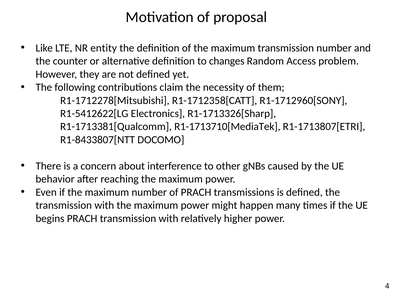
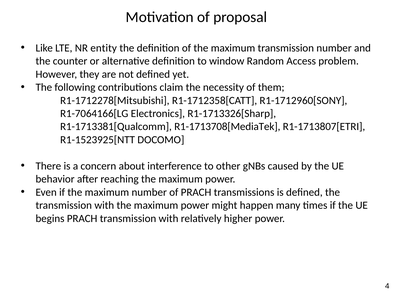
changes: changes -> window (227, 61)
R1-5412622[LG: R1-5412622[LG -> R1-7064166[LG (94, 113)
R1-1713710[MediaTek: R1-1713710[MediaTek -> R1-1713708[MediaTek (227, 127)
R1-8433807[NTT: R1-8433807[NTT -> R1-1523925[NTT (98, 140)
